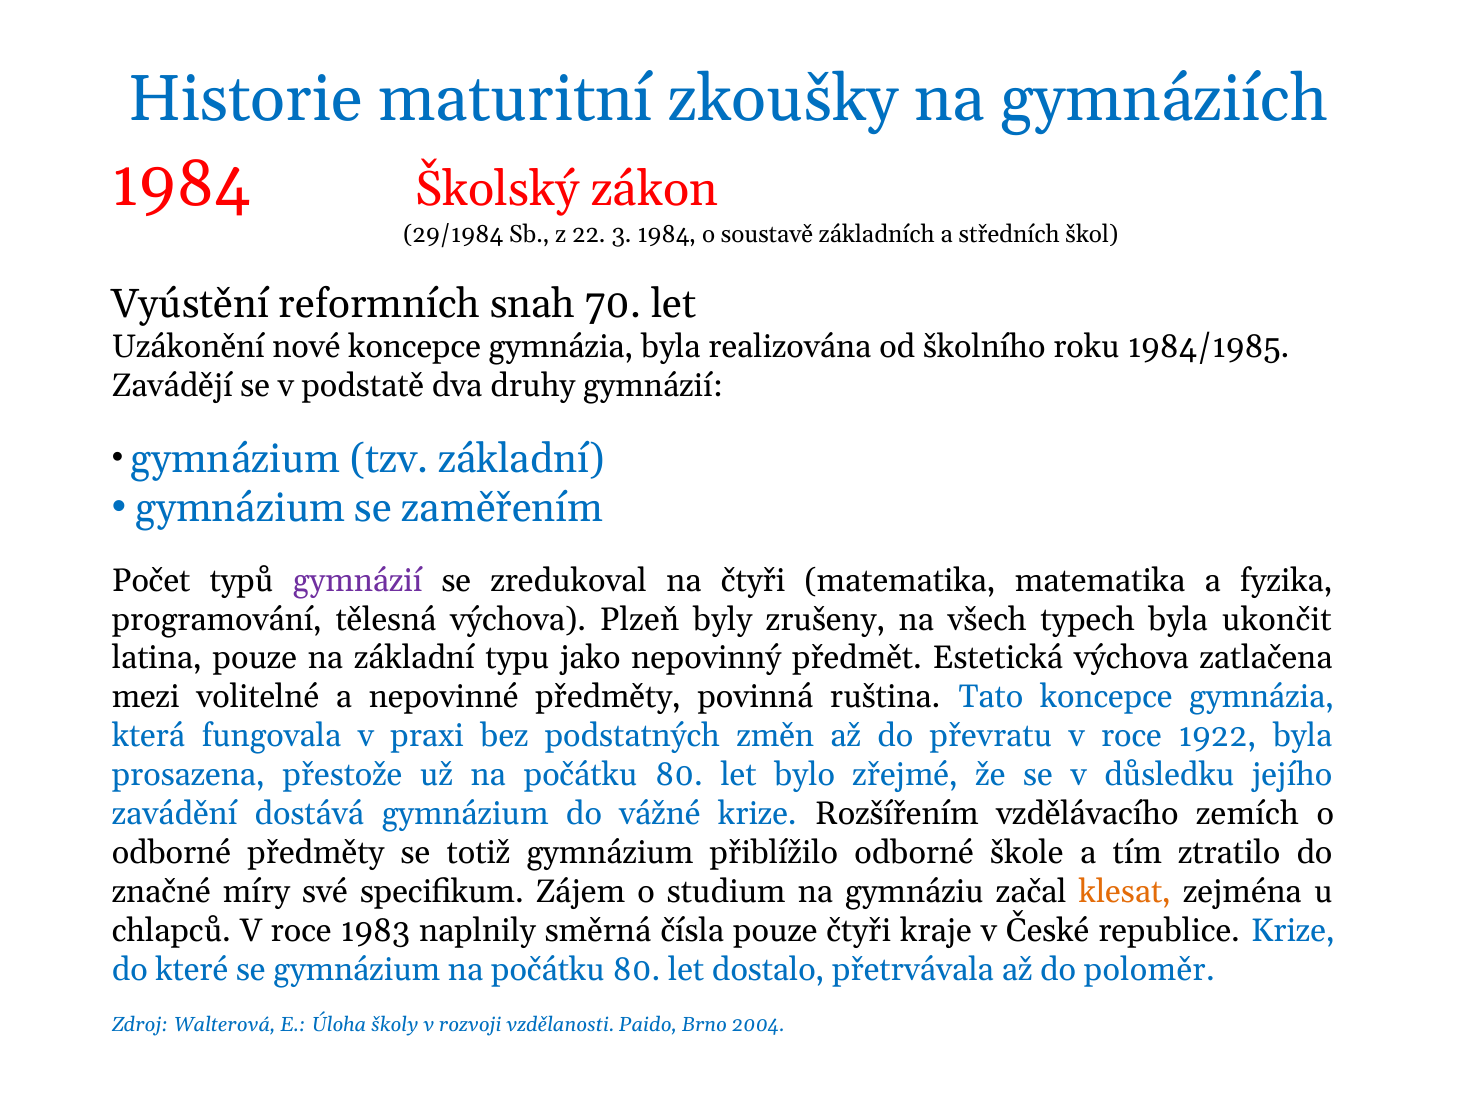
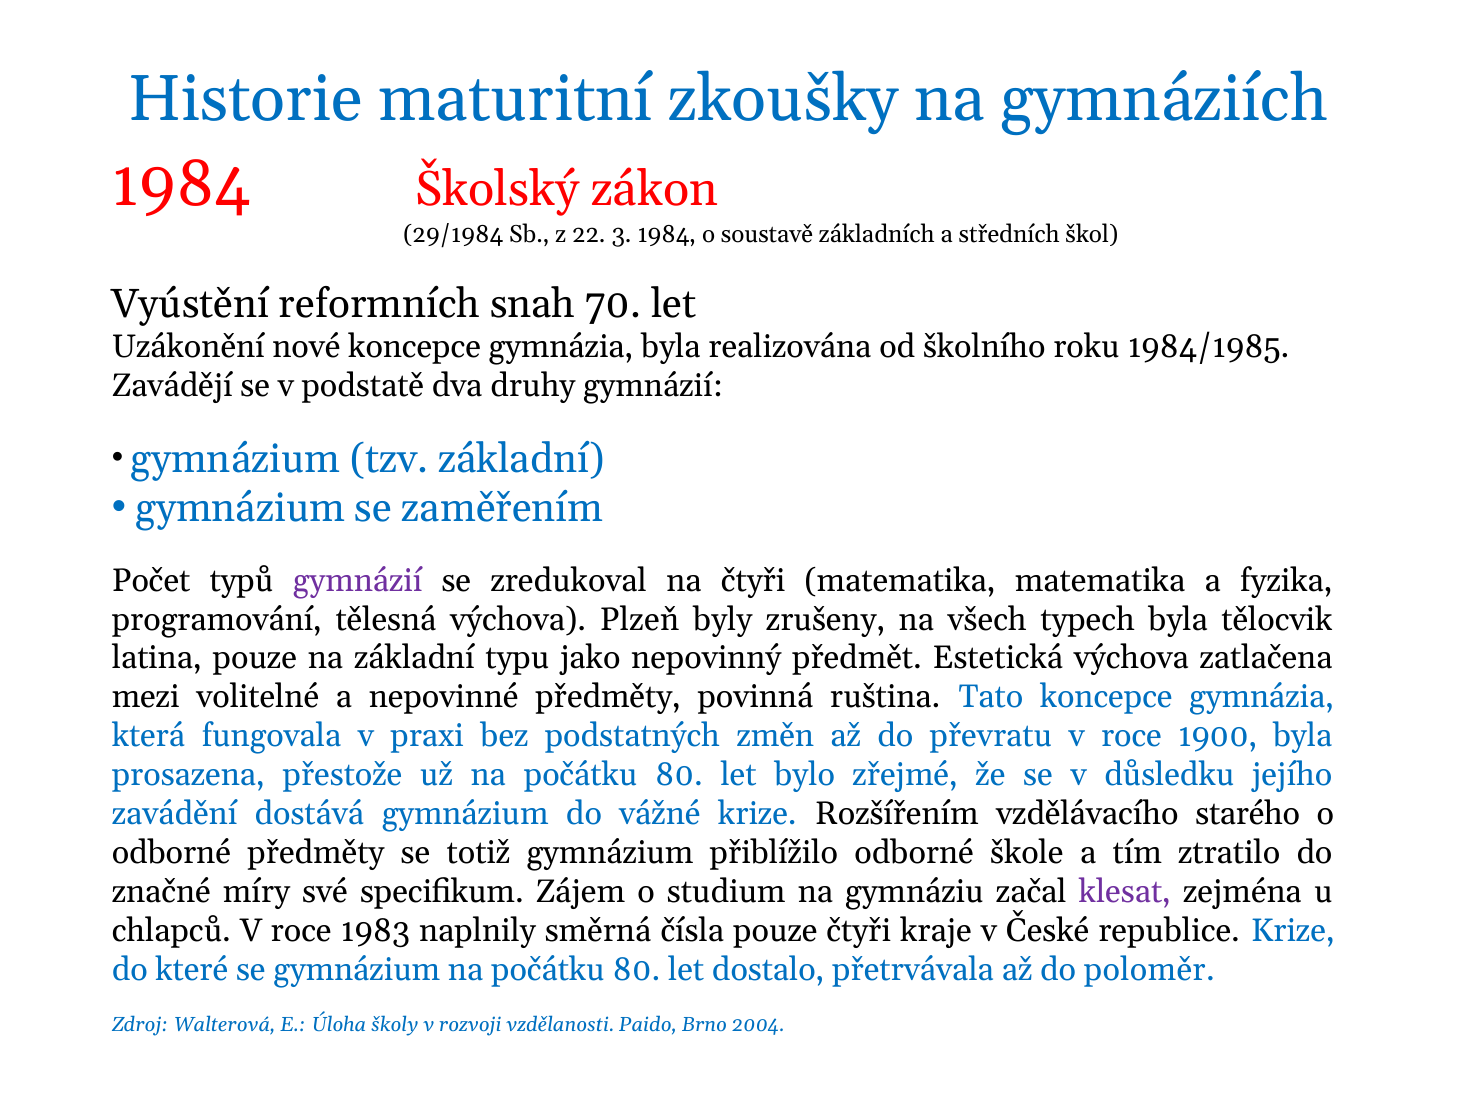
ukončit: ukončit -> tělocvik (1277, 619)
1922: 1922 -> 1900 (1218, 736)
zemích: zemích -> starého (1248, 813)
klesat colour: orange -> purple (1125, 891)
